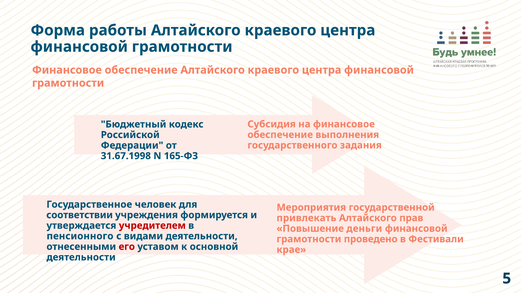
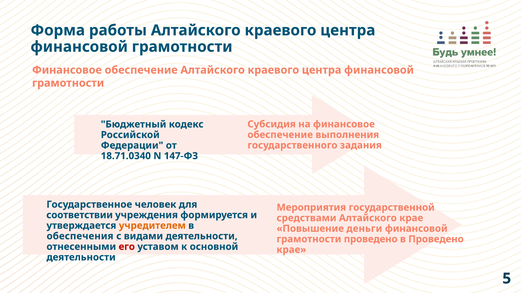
31.67.1998: 31.67.1998 -> 18.71.0340 (126, 156)
165-ФЗ: 165-ФЗ -> 147-ФЗ (181, 156)
привлекать: привлекать -> средствами (306, 218)
Алтайского прав: прав -> крае (411, 218)
учредителем colour: red -> orange (152, 226)
пенсионного: пенсионного -> обеспечения (80, 236)
в Фестивали: Фестивали -> Проведено (436, 239)
